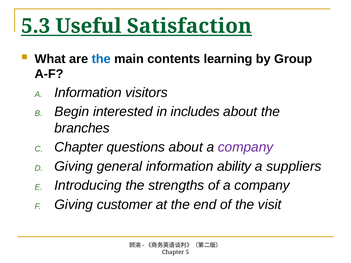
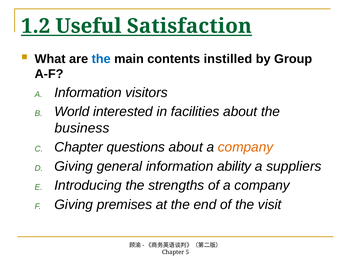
5.3: 5.3 -> 1.2 (36, 26)
learning: learning -> instilled (228, 59)
Begin: Begin -> World (72, 112)
includes: includes -> facilities (195, 112)
branches: branches -> business (82, 128)
company colour: purple -> orange (246, 147)
customer: customer -> premises (124, 205)
